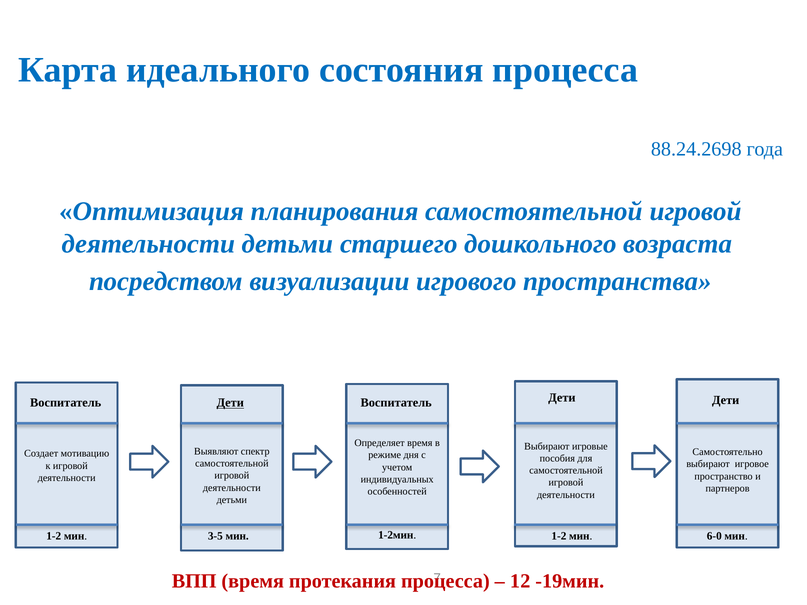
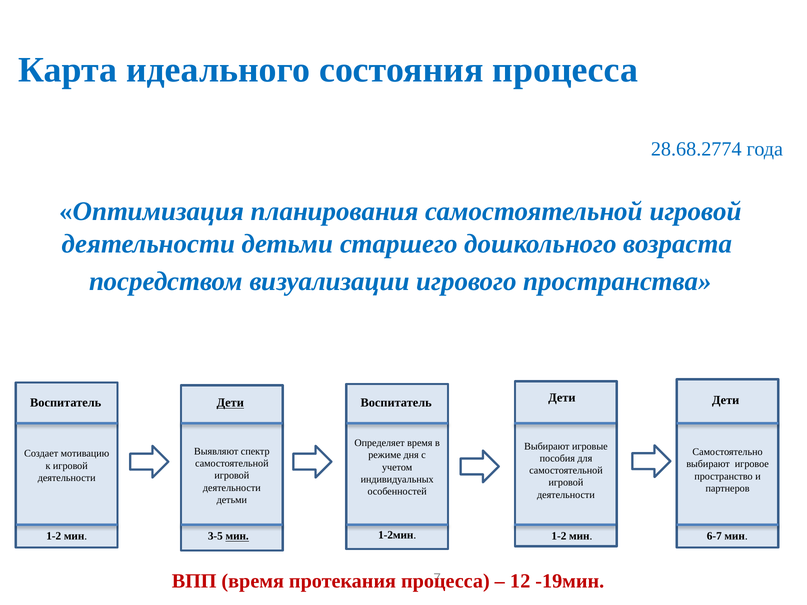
88.24.2698: 88.24.2698 -> 28.68.2774 (696, 149)
мин underline: none -> present (237, 537)
6-0: 6-0 -> 6-7 (714, 537)
